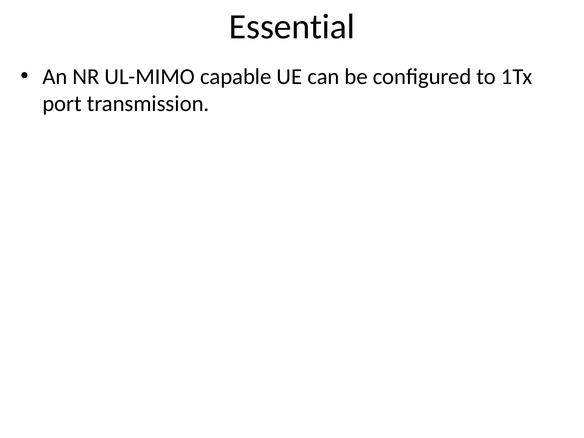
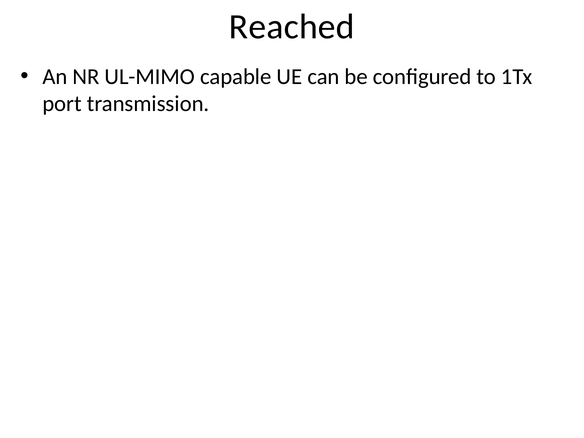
Essential: Essential -> Reached (292, 27)
